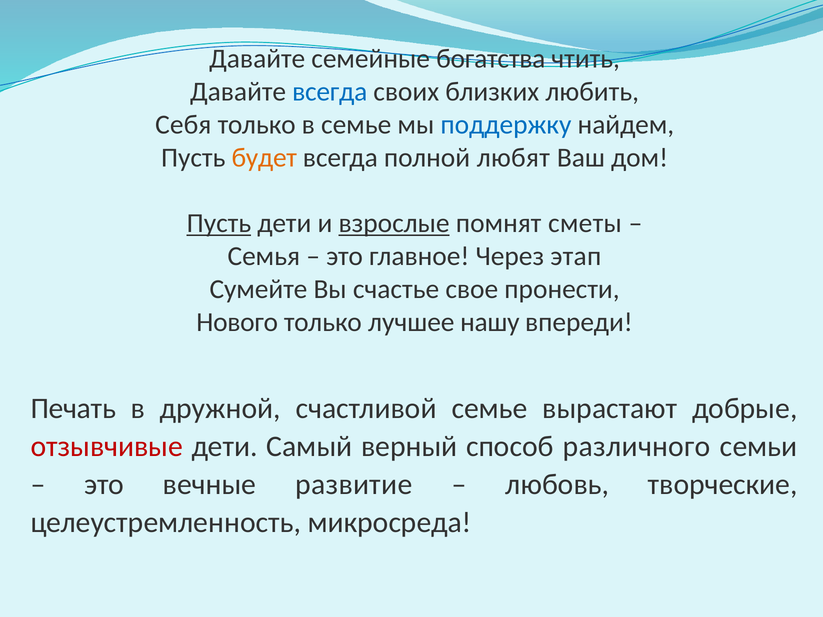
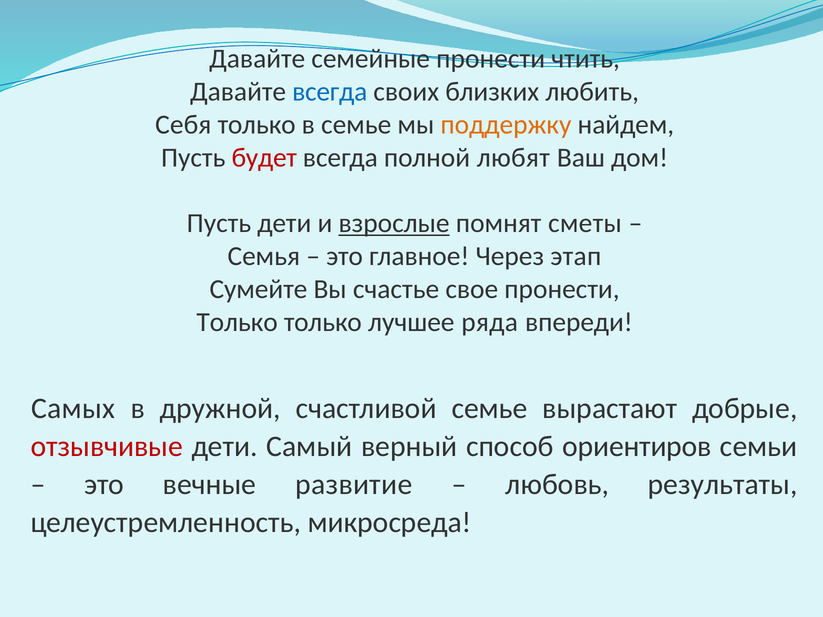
семейные богатства: богатства -> пронести (491, 59)
поддержку colour: blue -> orange (506, 125)
будет colour: orange -> red (264, 158)
Пусть underline: present -> none (219, 223)
Нового: Нового -> Только (237, 322)
нашу: нашу -> ряда (490, 322)
Печать: Печать -> Самых (73, 408)
различного: различного -> ориентиров (637, 447)
творческие: творческие -> результаты (723, 485)
